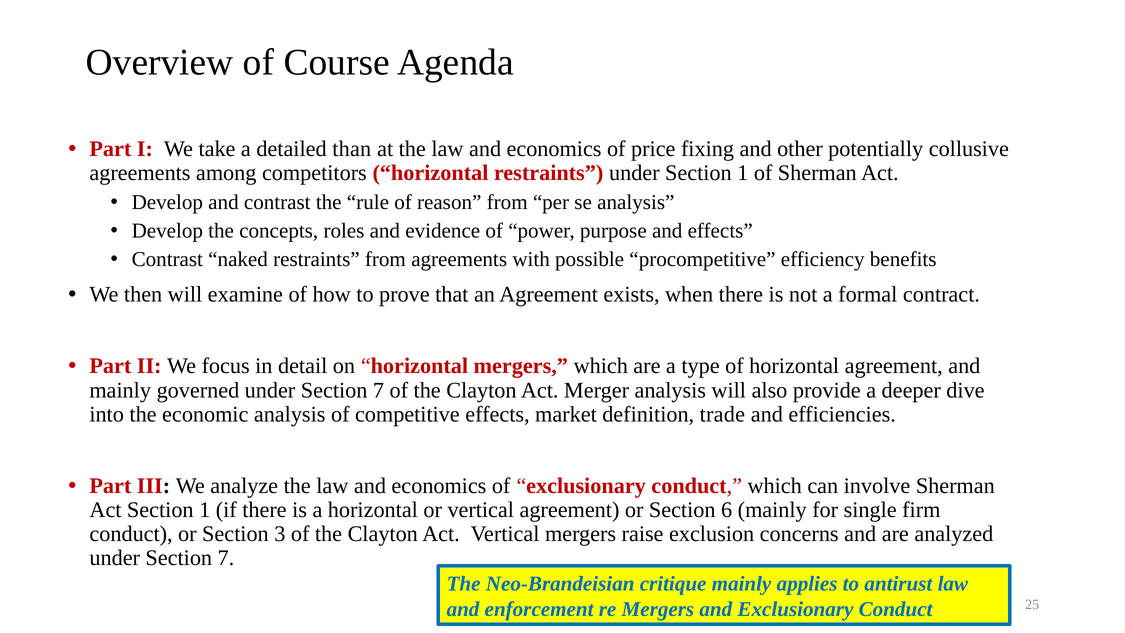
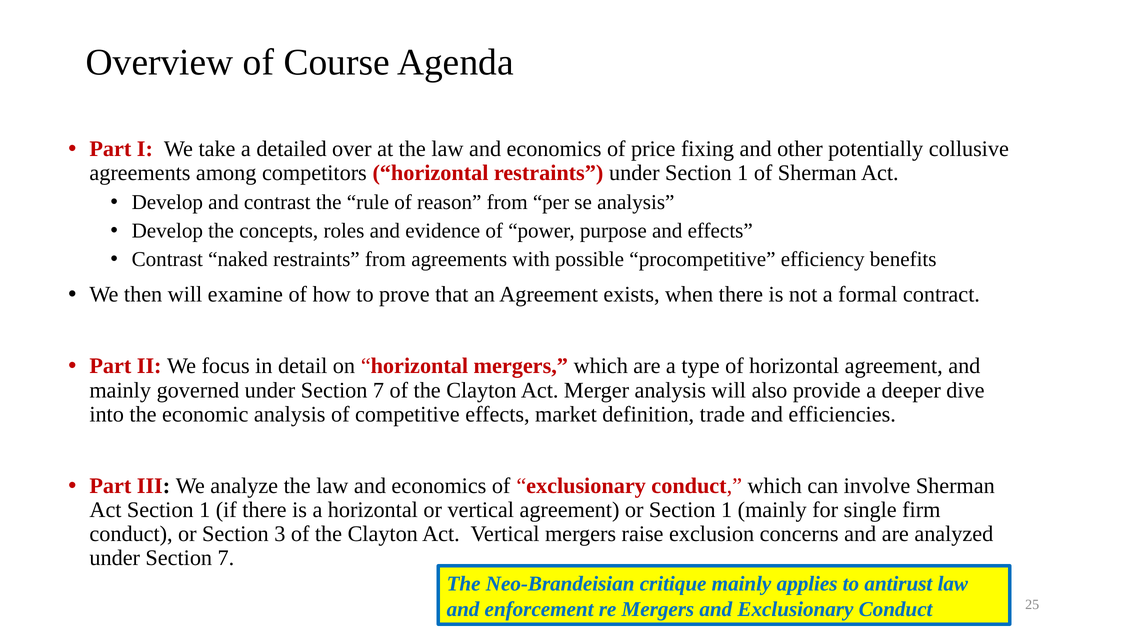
than: than -> over (352, 149)
or Section 6: 6 -> 1 (727, 510)
